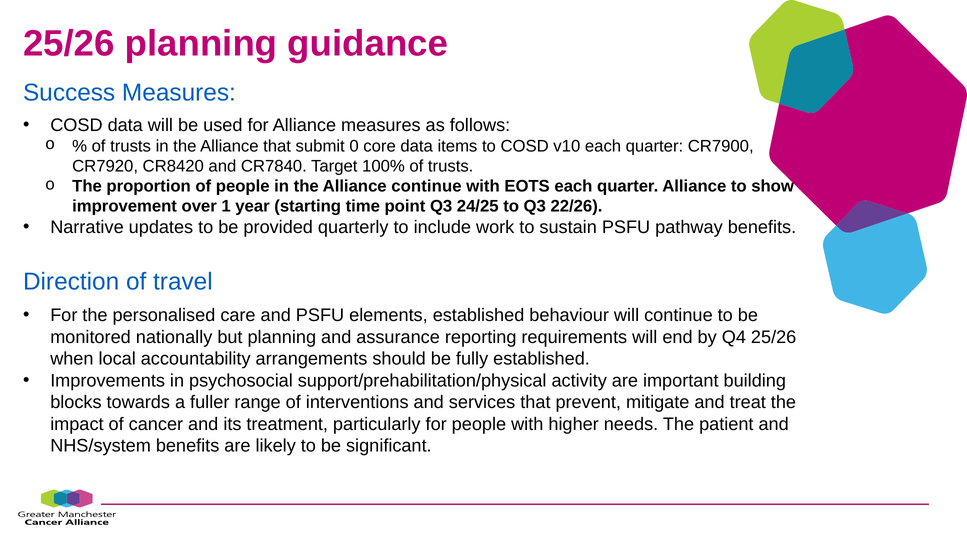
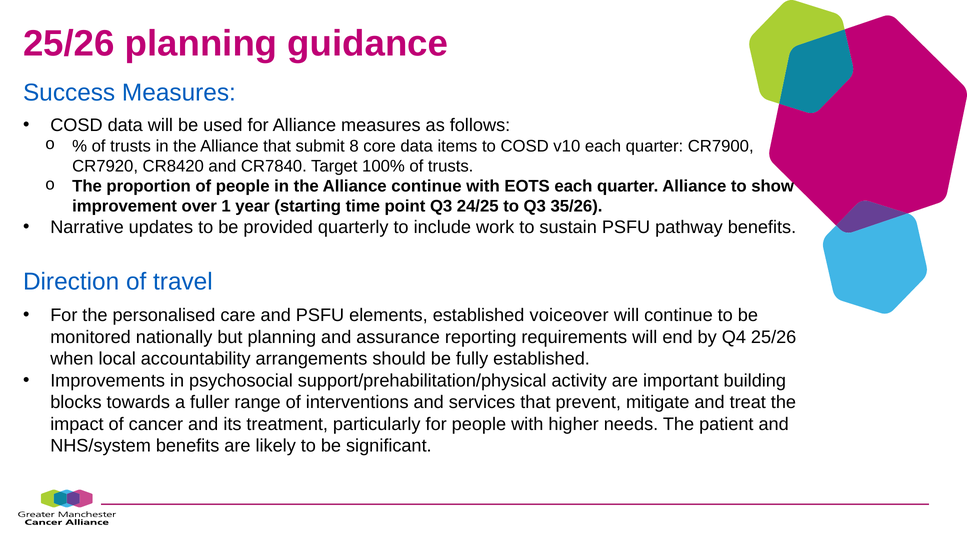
0: 0 -> 8 (354, 146)
22/26: 22/26 -> 35/26 (576, 206)
behaviour: behaviour -> voiceover (569, 315)
